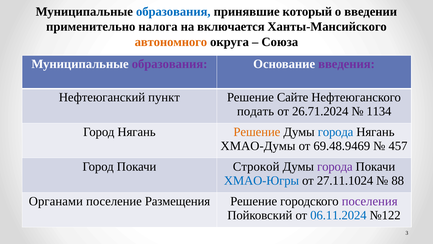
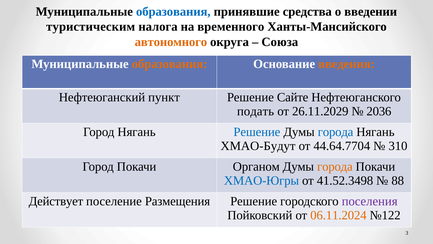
который: который -> средства (307, 12)
применительно: применительно -> туристическим (91, 27)
включается: включается -> временного (231, 27)
образования colour: purple -> orange (170, 64)
введения colour: purple -> orange (347, 64)
26.71.2024: 26.71.2024 -> 26.11.2029 (320, 111)
1134: 1134 -> 2036 (379, 111)
Решение colour: orange -> blue (257, 132)
ХМАО-Думы: ХМАО-Думы -> ХМАО-Будут (258, 146)
69.48.9469: 69.48.9469 -> 44.64.7704 (342, 146)
457: 457 -> 310 (398, 146)
Строкой: Строкой -> Органом (256, 166)
города colour: purple -> orange (335, 166)
27.11.1024: 27.11.1024 -> 41.52.3498 (345, 180)
Органами: Органами -> Действует (56, 201)
06.11.2024 colour: blue -> orange (338, 215)
